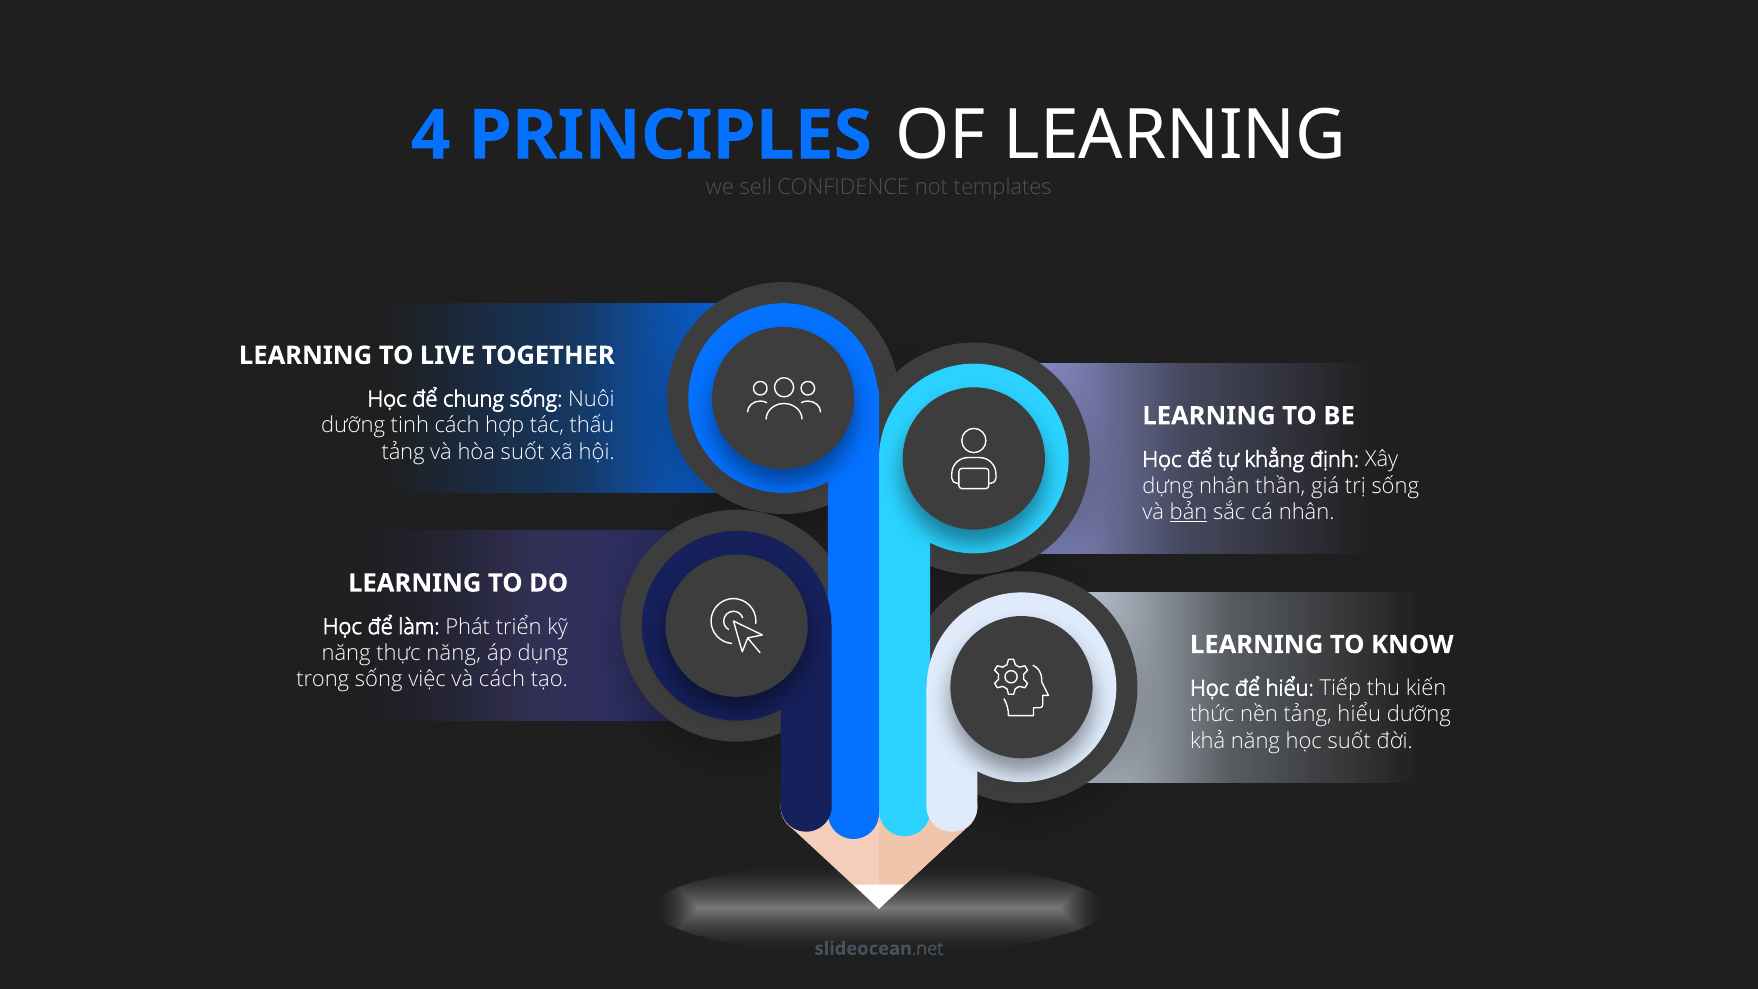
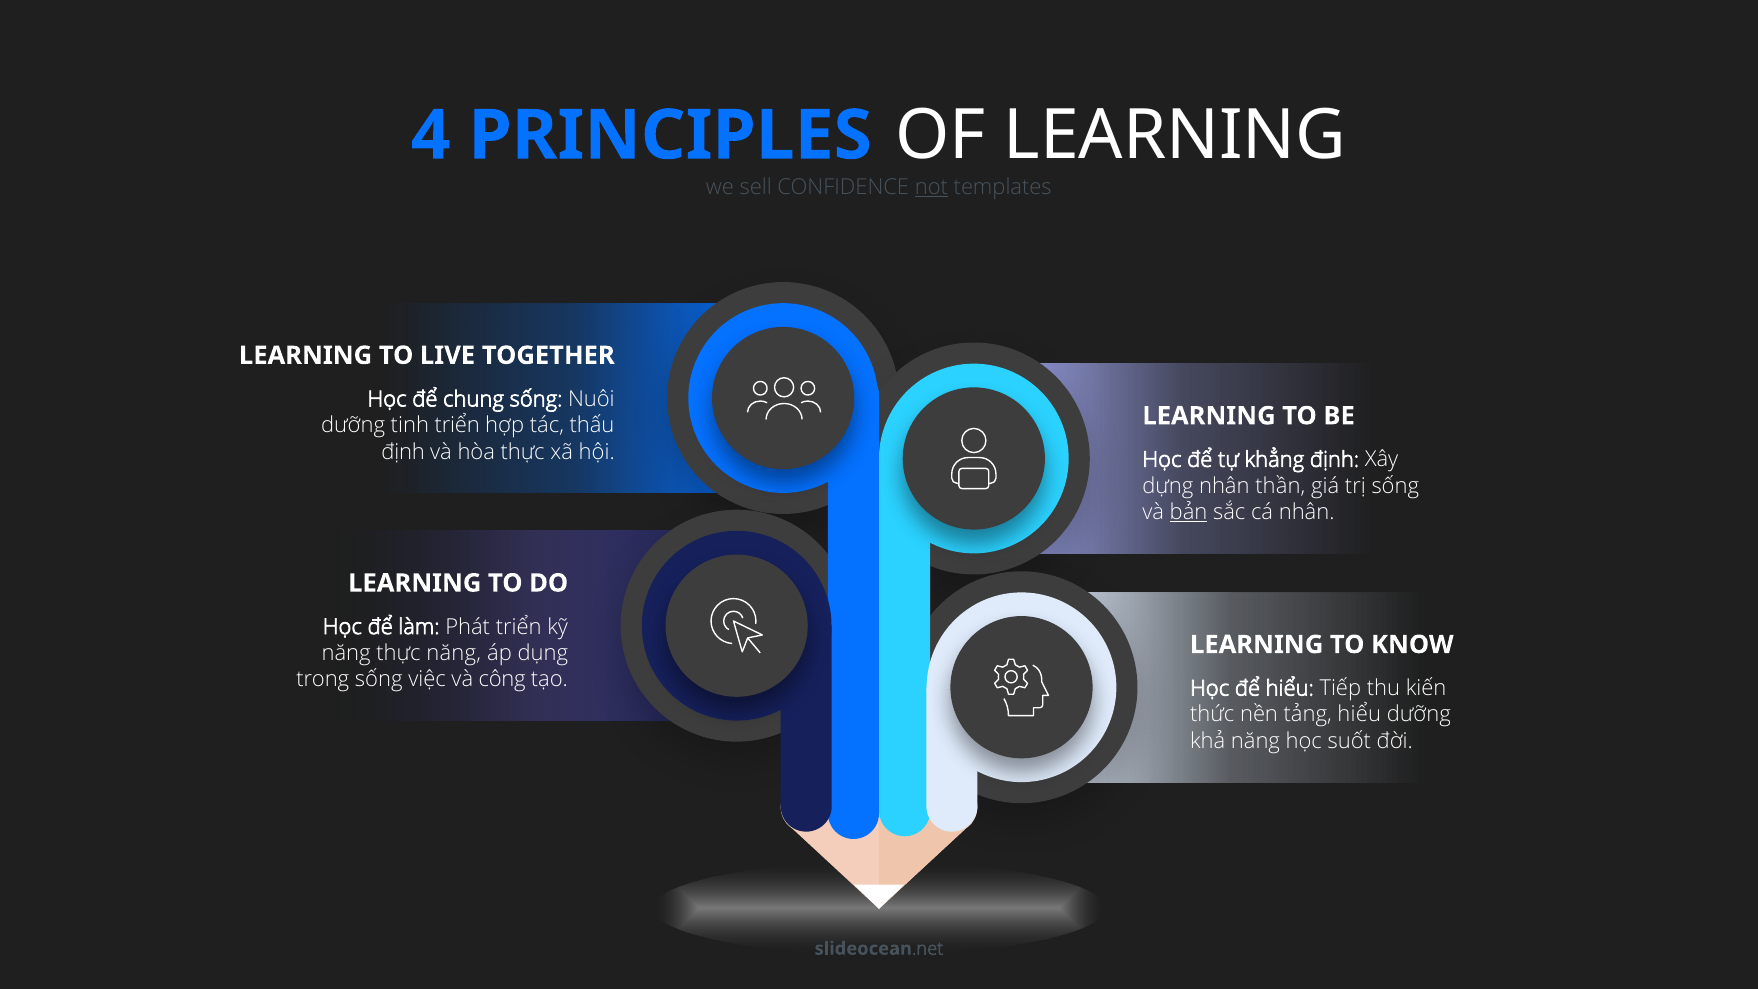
not underline: none -> present (931, 187)
tinh cách: cách -> triển (457, 425)
tảng: tảng -> định (403, 452)
hòa suốt: suốt -> thực (523, 452)
và cách: cách -> công (502, 679)
